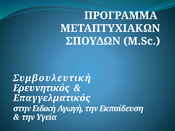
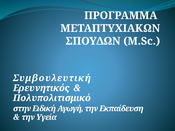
Επαγγελματικός: Επαγγελματικός -> Πολυπολιτισμικό (52, 98)
